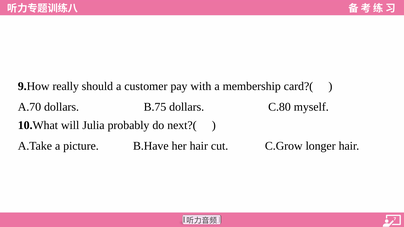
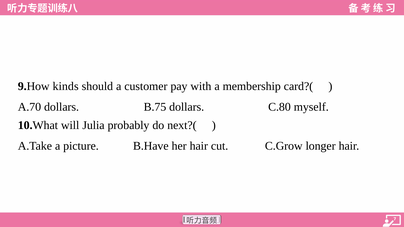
really: really -> kinds (66, 87)
